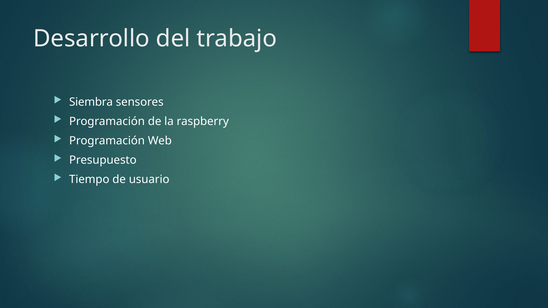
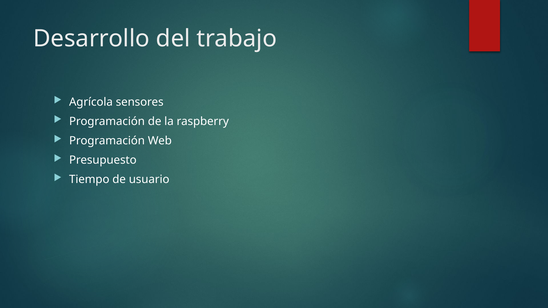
Siembra: Siembra -> Agrícola (91, 102)
